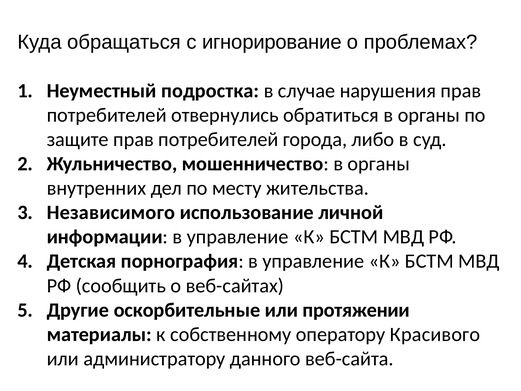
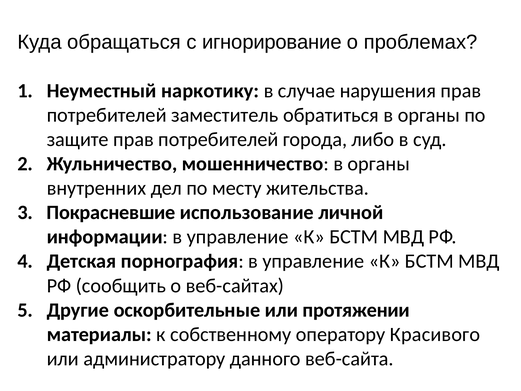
подростка: подростка -> наркотику (210, 91)
отвернулись: отвернулись -> заместитель (225, 115)
Независимого: Независимого -> Покрасневшие (111, 212)
